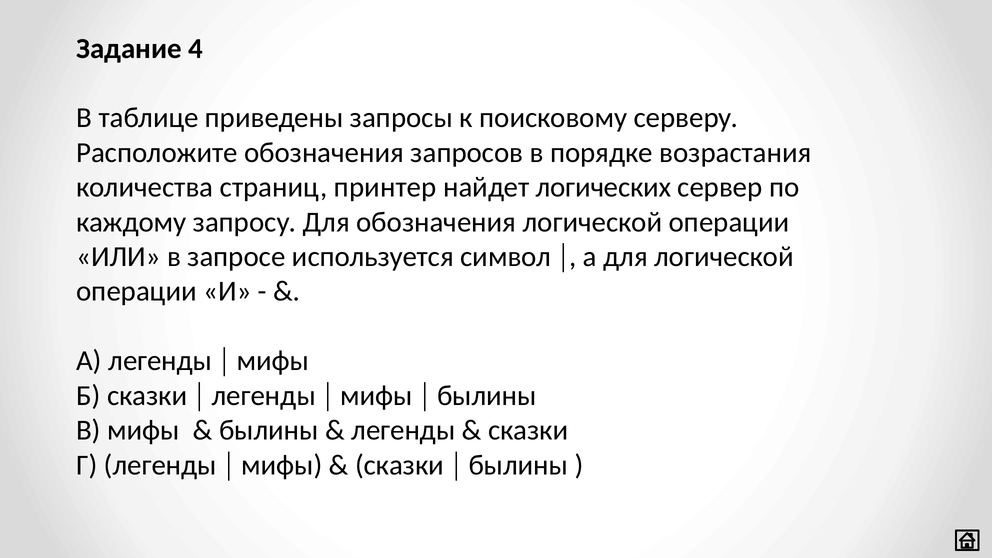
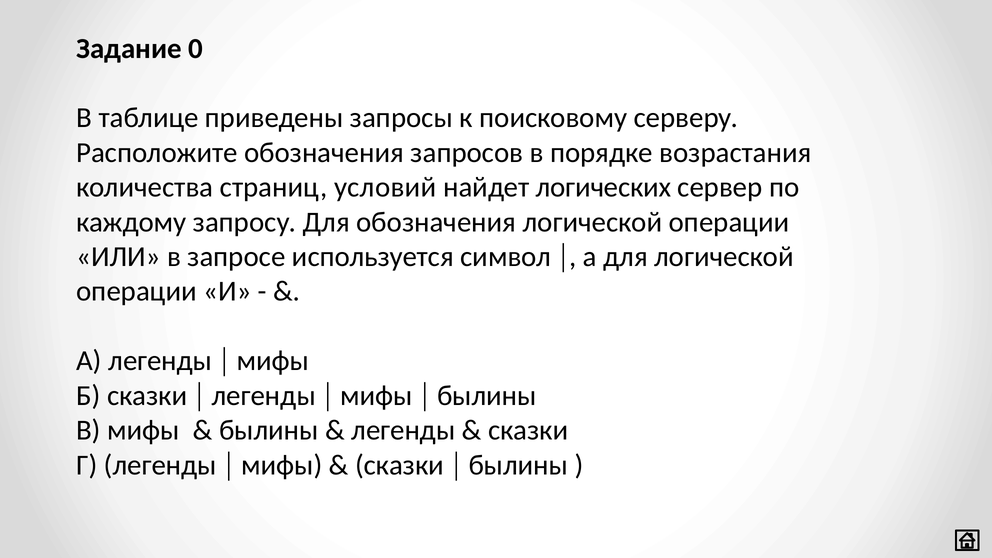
4: 4 -> 0 (196, 49)
принтер: принтер -> условий (385, 187)
